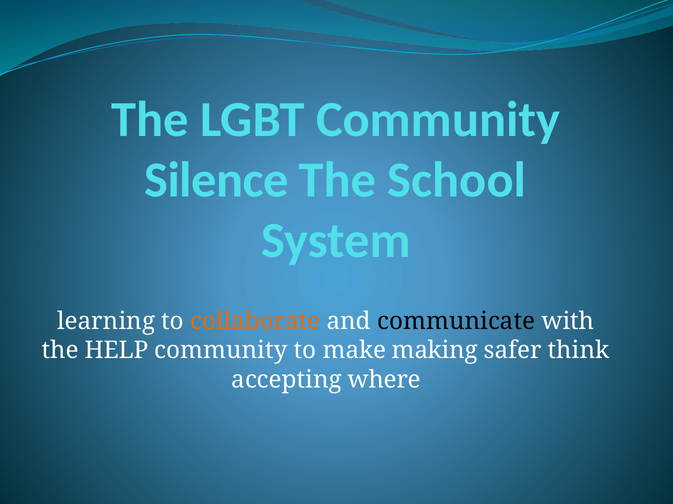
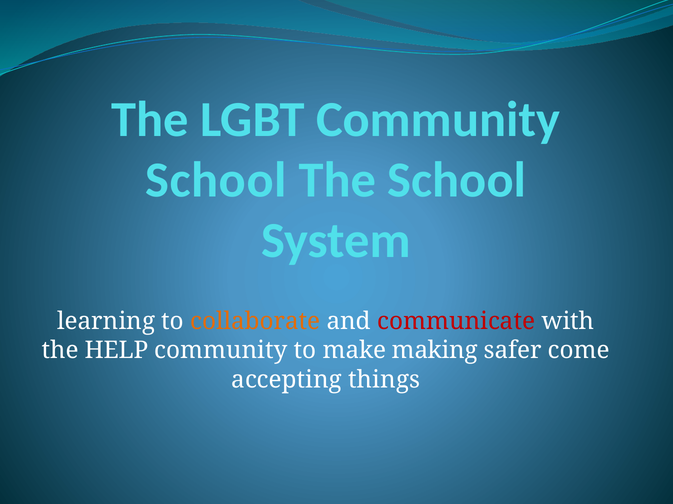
Silence: Silence -> School (216, 180)
communicate colour: black -> red (456, 322)
think: think -> come (579, 351)
where: where -> things (384, 380)
